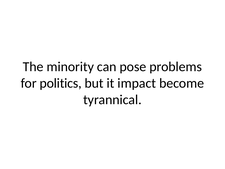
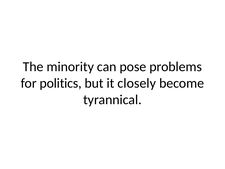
impact: impact -> closely (137, 83)
